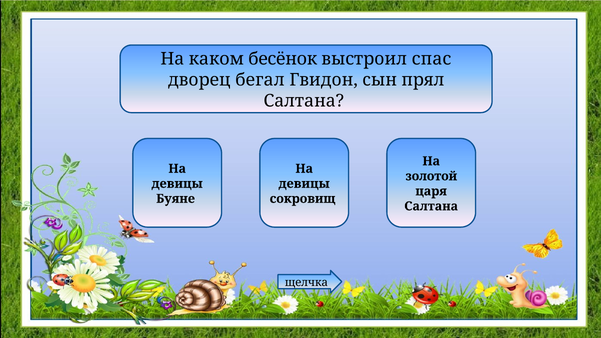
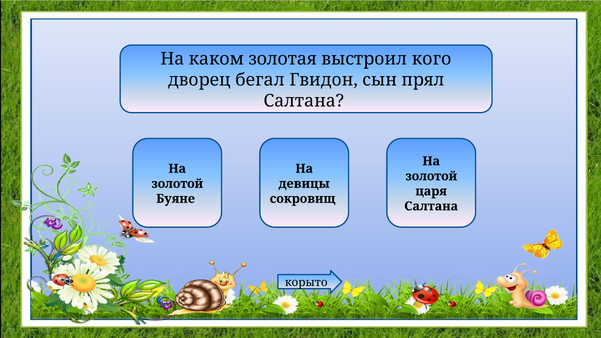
бесёнок: бесёнок -> золотая (283, 59)
спас: спас -> кого (432, 59)
девицы: девицы -> золотой (177, 184)
щелчка: щелчка -> корыто (306, 282)
